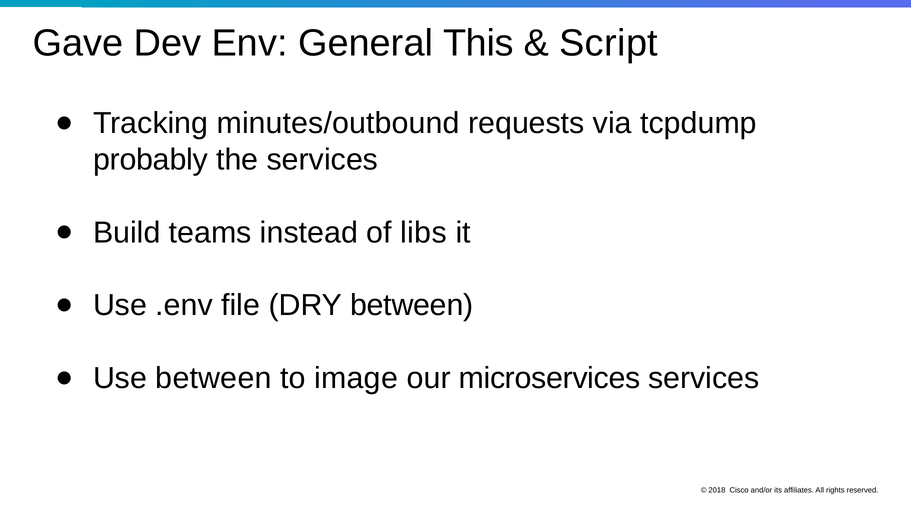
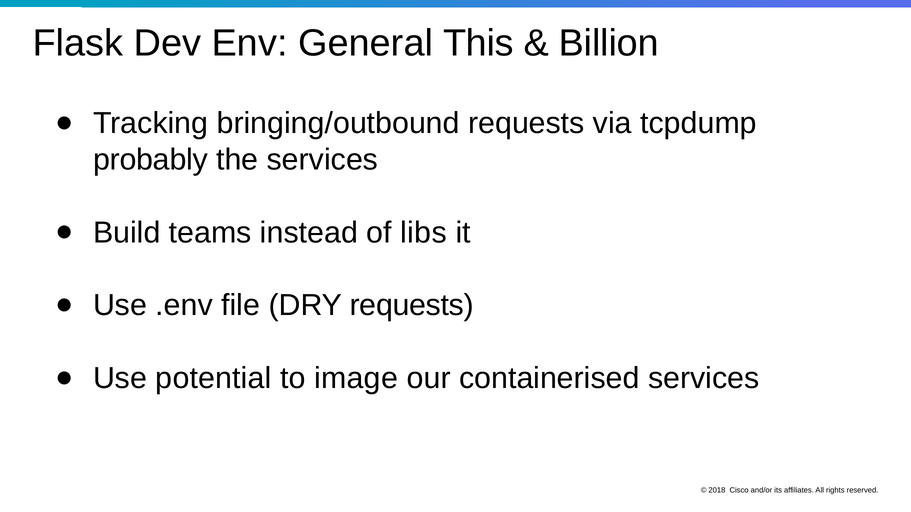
Gave: Gave -> Flask (78, 43)
Script: Script -> Billion (609, 43)
minutes/outbound: minutes/outbound -> bringing/outbound (338, 123)
DRY between: between -> requests (412, 306)
Use between: between -> potential (214, 379)
microservices: microservices -> containerised (549, 379)
